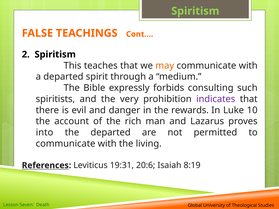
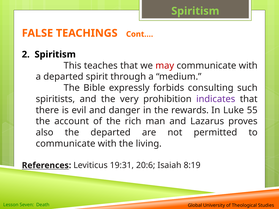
may colour: orange -> red (165, 66)
10: 10 -> 55 (252, 110)
into: into -> also (45, 133)
